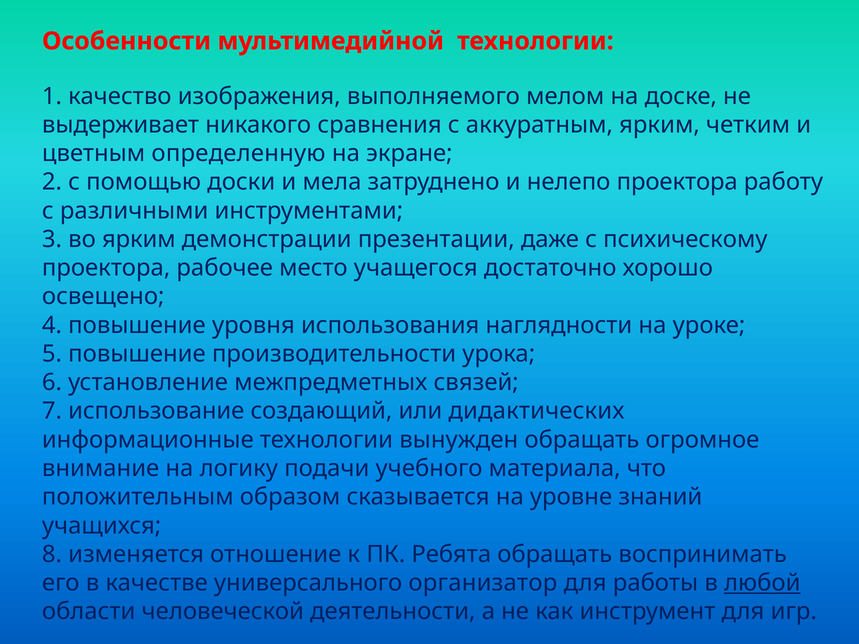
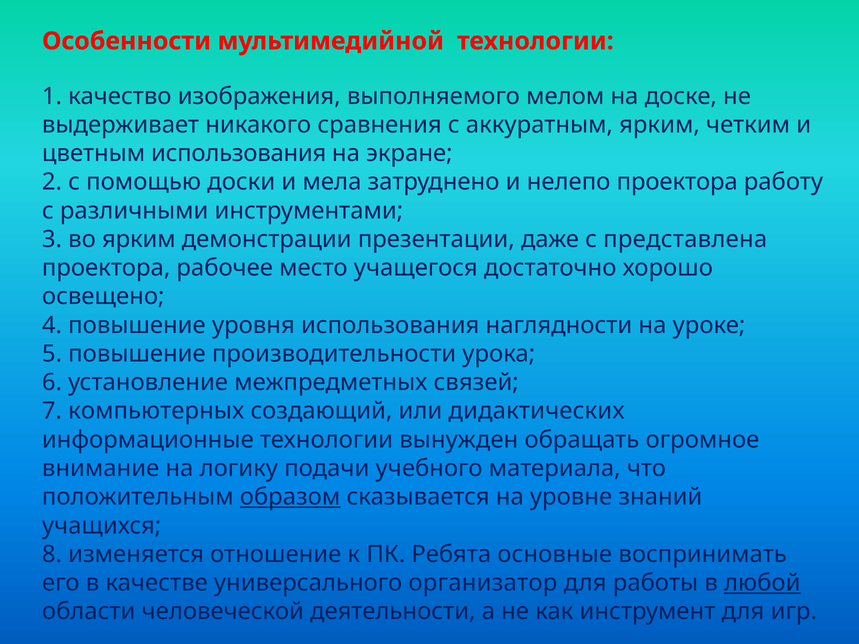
цветным определенную: определенную -> использования (239, 153)
психическому: психическому -> представлена (685, 239)
использование: использование -> компьютерных (156, 411)
образом underline: none -> present (290, 497)
Ребята обращать: обращать -> основные (555, 554)
